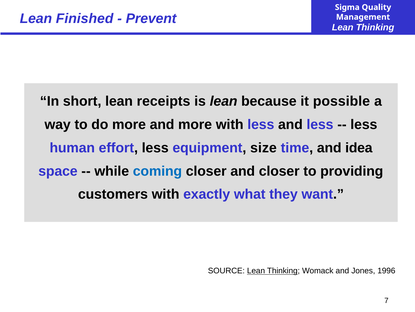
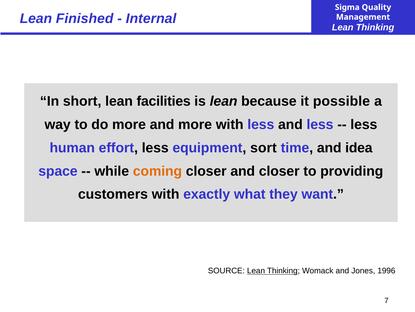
Prevent: Prevent -> Internal (151, 19)
receipts: receipts -> facilities (164, 101)
size: size -> sort (263, 147)
coming colour: blue -> orange (157, 171)
